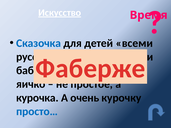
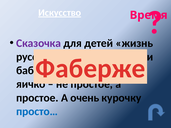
Сказочка colour: blue -> purple (39, 43)
всеми: всеми -> жизнь (134, 43)
курочка: курочка -> простое (37, 98)
